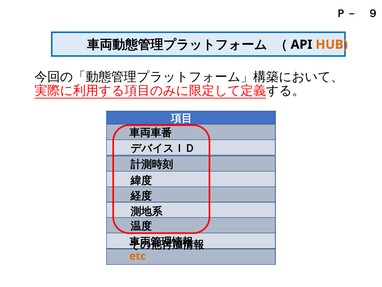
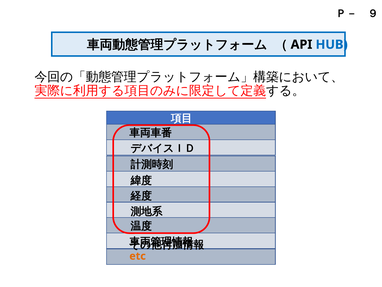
HUB colour: orange -> blue (332, 44)
